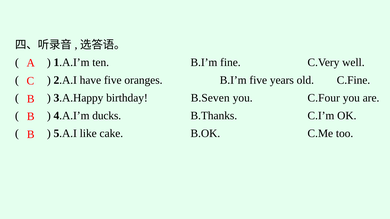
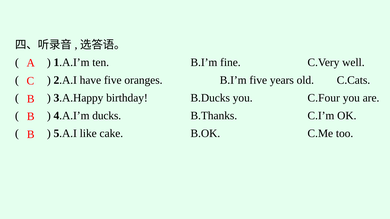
C.Fine: C.Fine -> C.Cats (354, 80)
B.Seven: B.Seven -> B.Ducks (210, 98)
